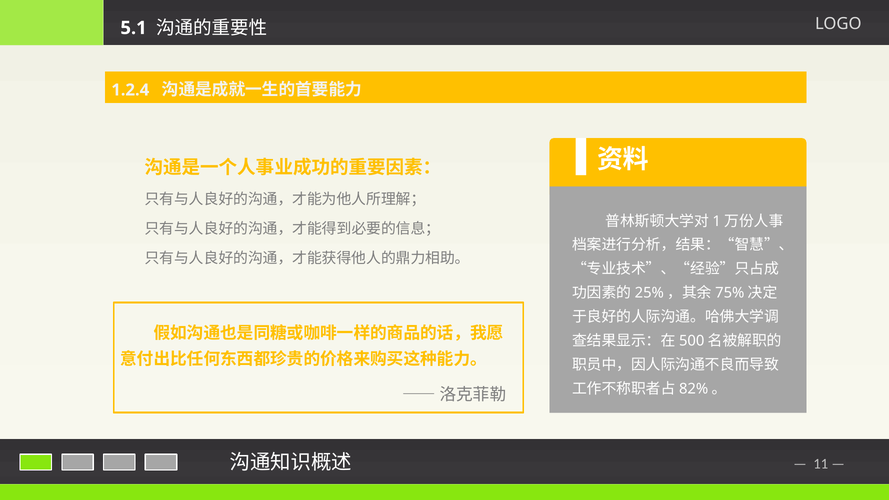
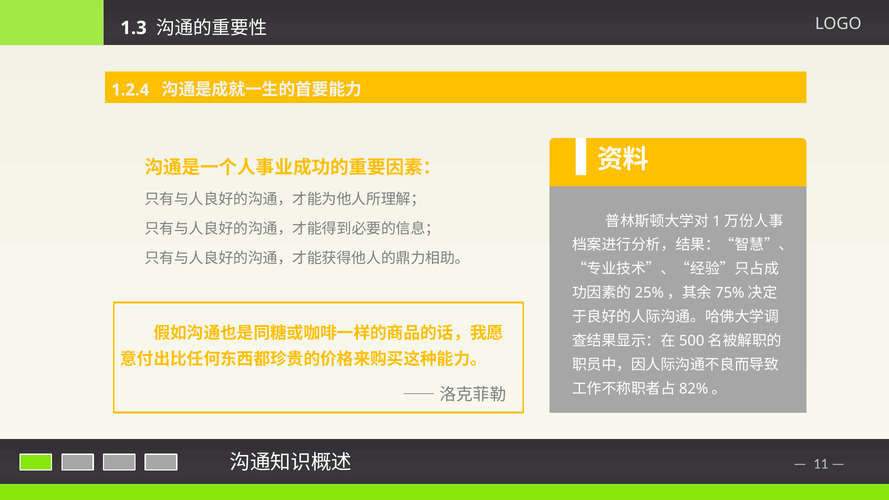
5.1: 5.1 -> 1.3 (134, 28)
